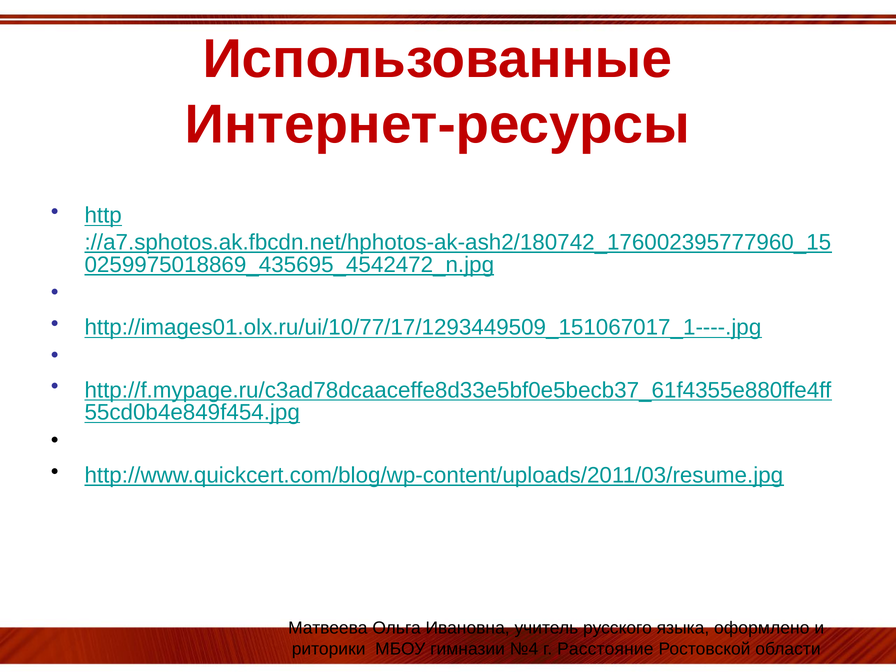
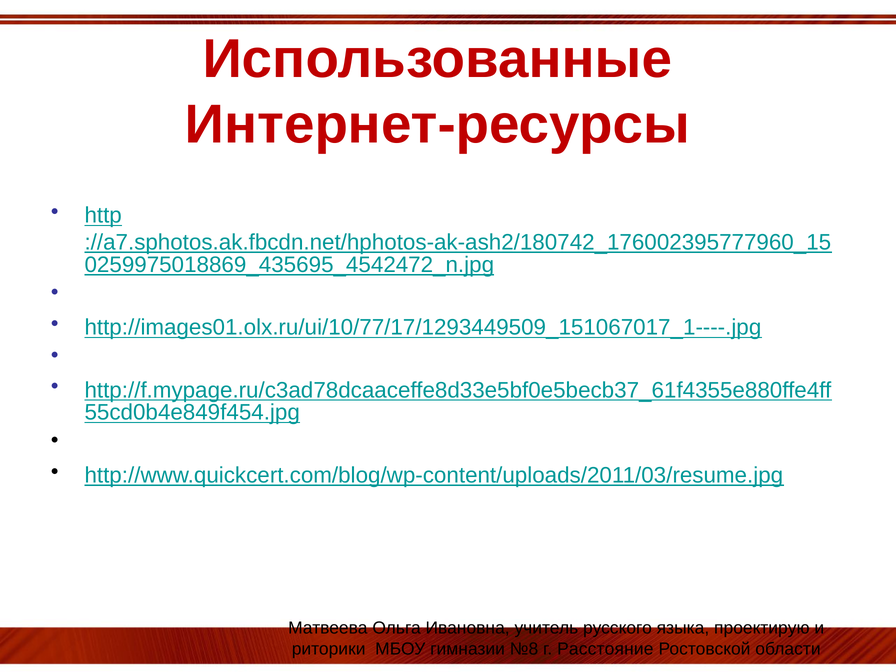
оформлено: оформлено -> проектирую (762, 628)
№4: №4 -> №8 (524, 649)
